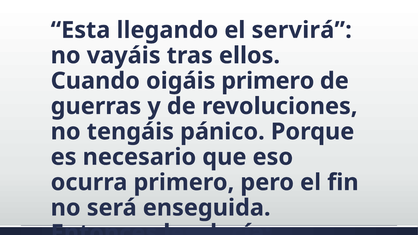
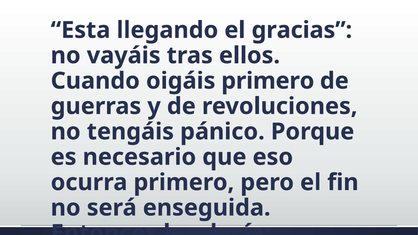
servirá: servirá -> gracias (302, 30)
